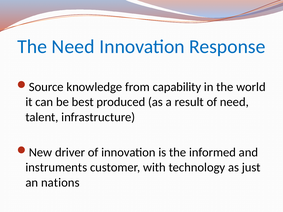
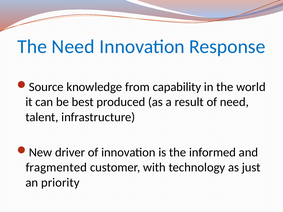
instruments: instruments -> fragmented (56, 168)
nations: nations -> priority (60, 183)
